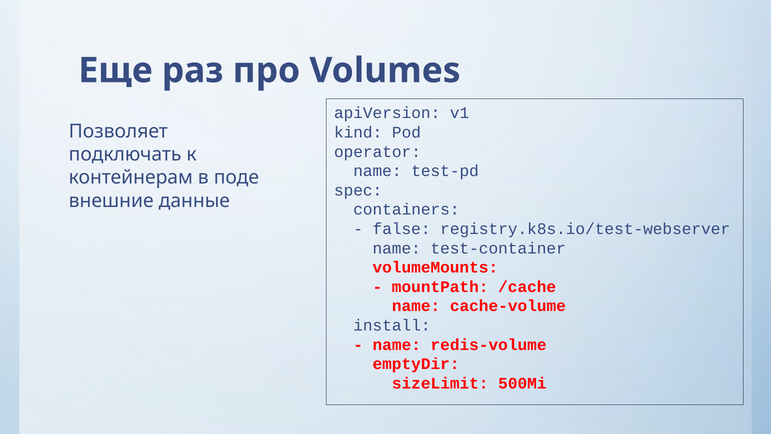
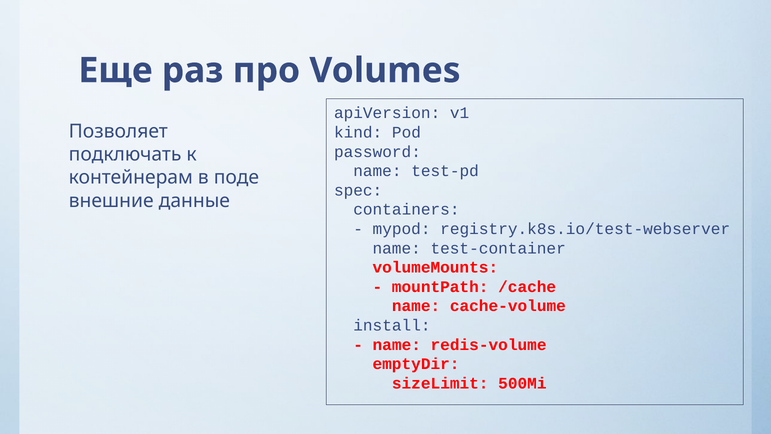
operator: operator -> password (377, 152)
false: false -> mypod (402, 229)
